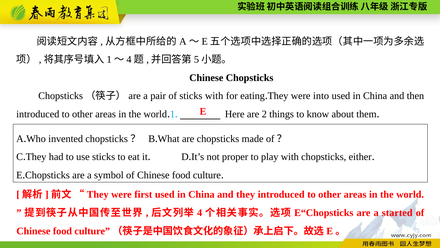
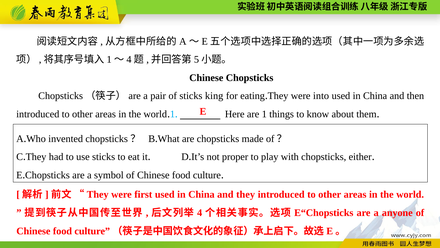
sticks with: with -> king (214, 96)
are 2: 2 -> 1 (264, 114)
started: started -> anyone (397, 212)
